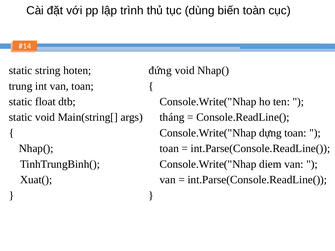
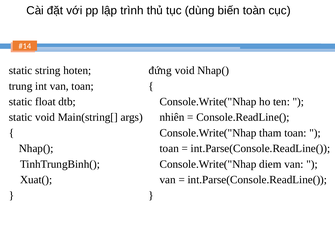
tháng: tháng -> nhiên (172, 117)
dựng: dựng -> tham (270, 133)
